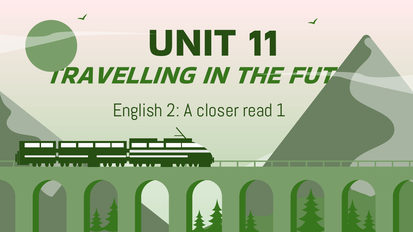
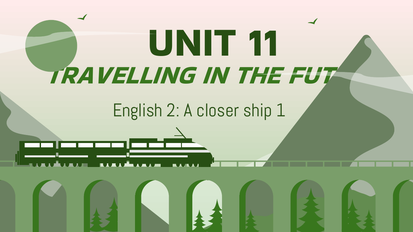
read: read -> ship (258, 111)
